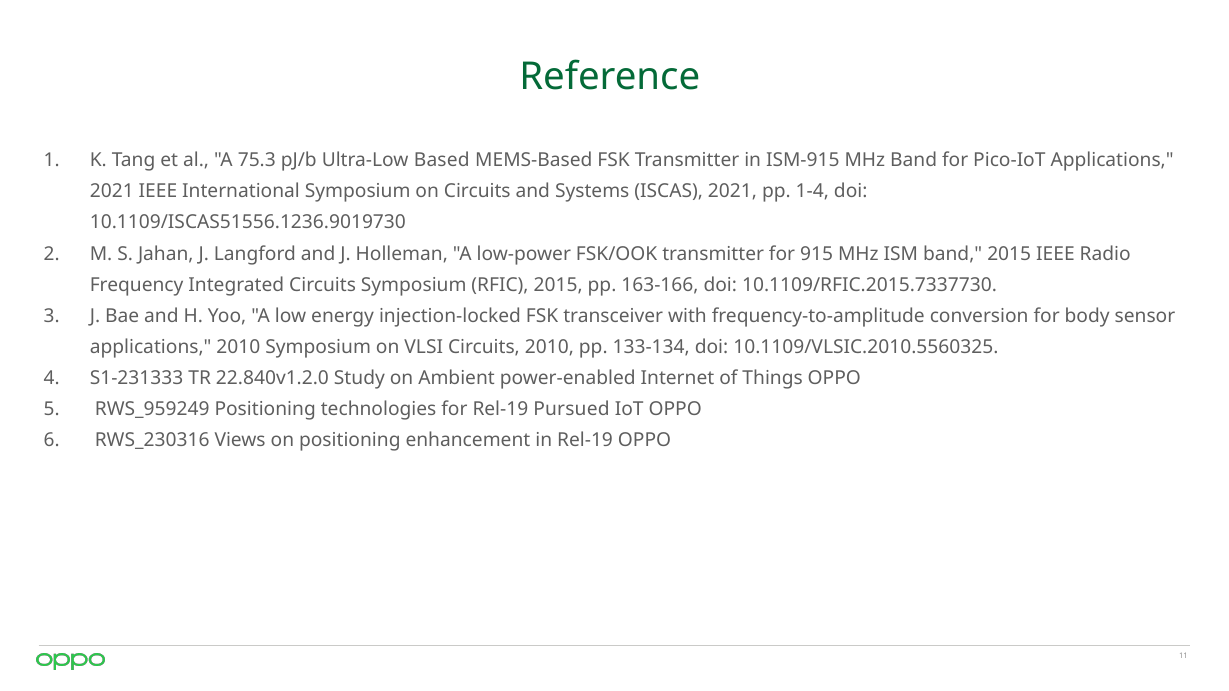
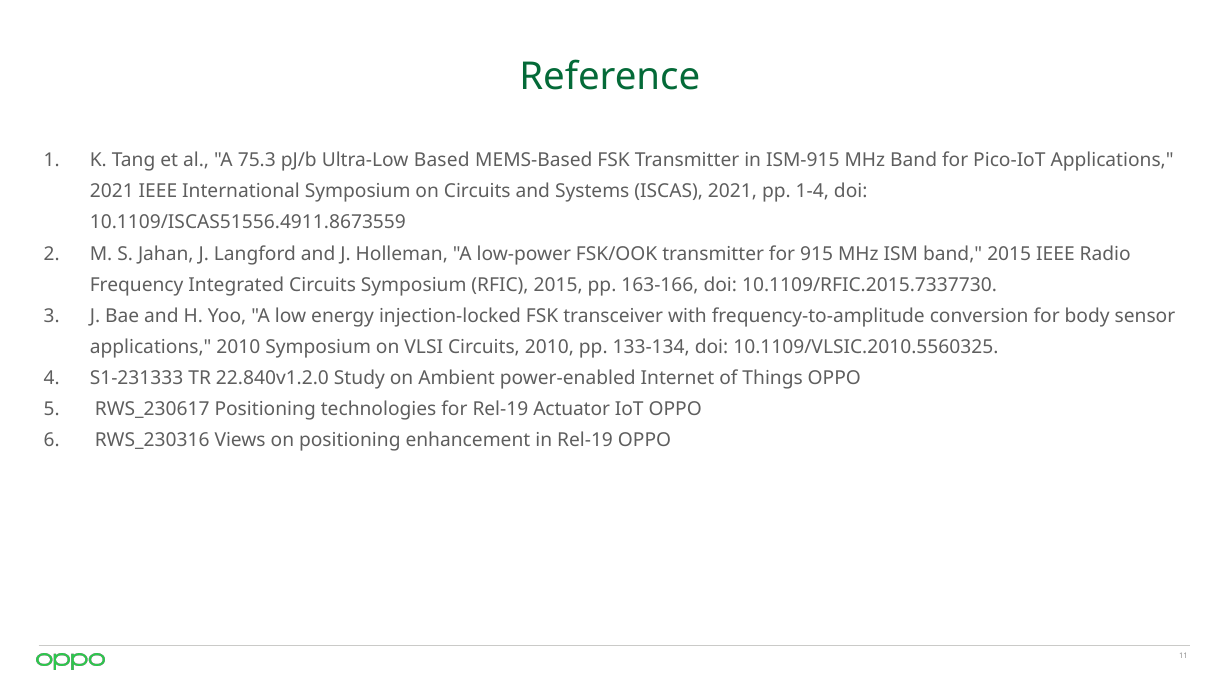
10.1109/ISCAS51556.1236.9019730: 10.1109/ISCAS51556.1236.9019730 -> 10.1109/ISCAS51556.4911.8673559 (248, 223)
RWS_959249: RWS_959249 -> RWS_230617 (152, 409)
Pursued: Pursued -> Actuator (572, 409)
